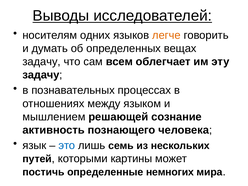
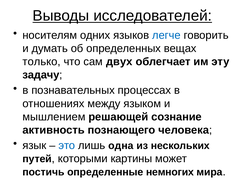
легче colour: orange -> blue (166, 35)
задачу: задачу -> только (41, 62)
всем: всем -> двух (119, 62)
семь: семь -> одна (121, 146)
